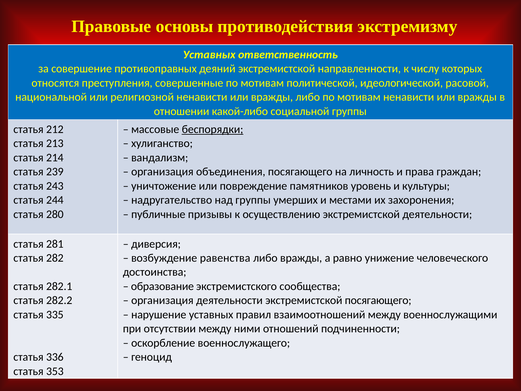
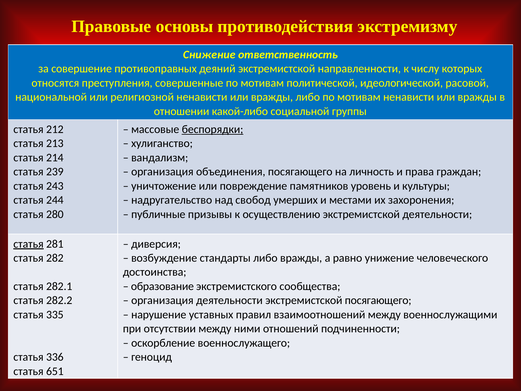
Уставных: Уставных -> Снижение (209, 55)
над группы: группы -> свобод (253, 200)
статья underline: none -> present (28, 244)
равенства: равенства -> стандарты (225, 258)
353: 353 -> 651 (55, 371)
